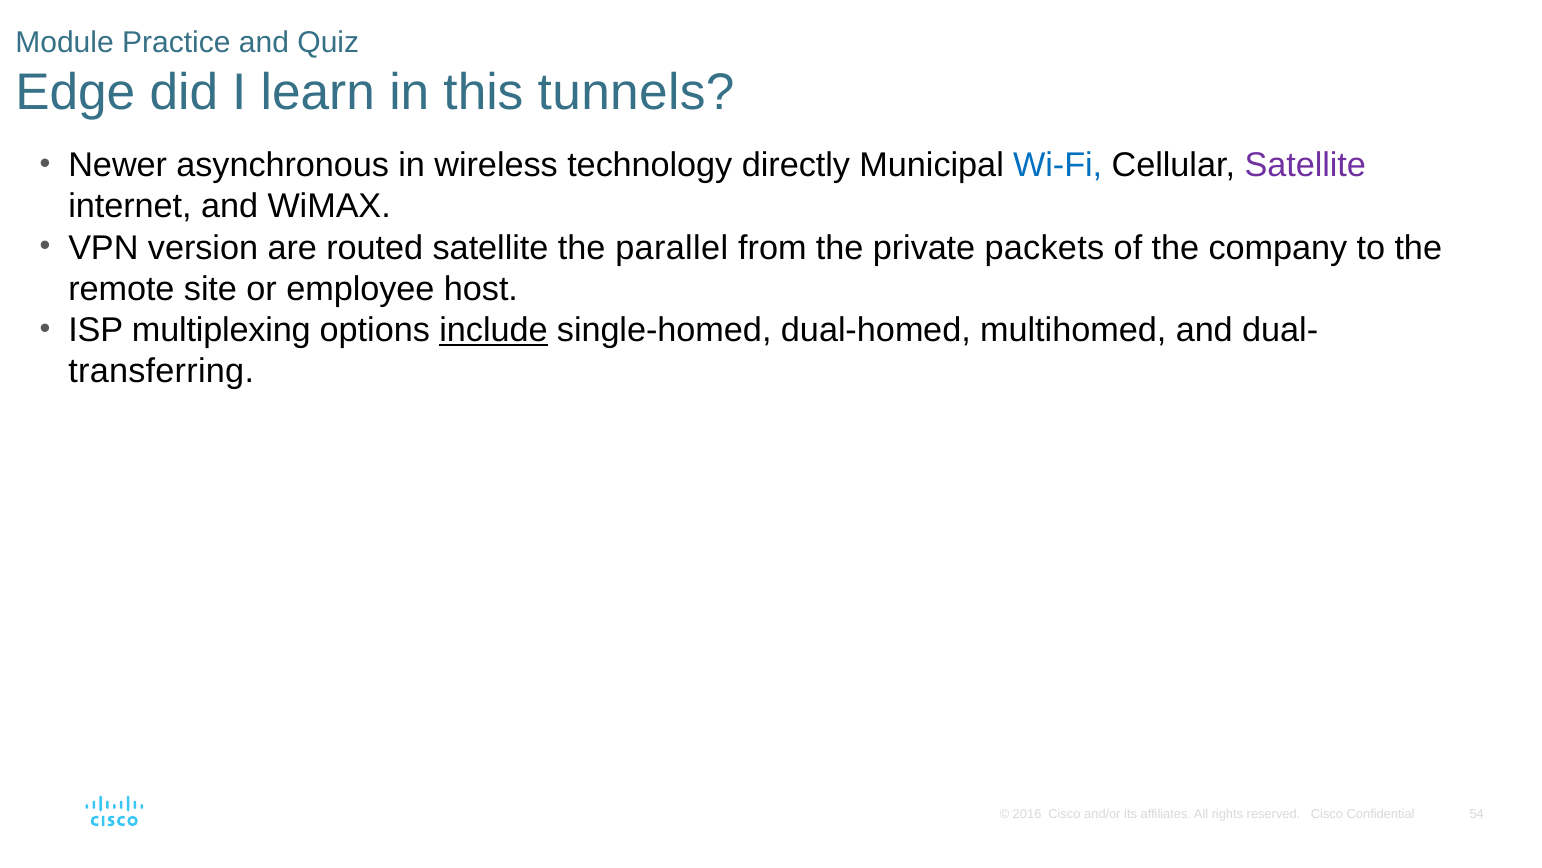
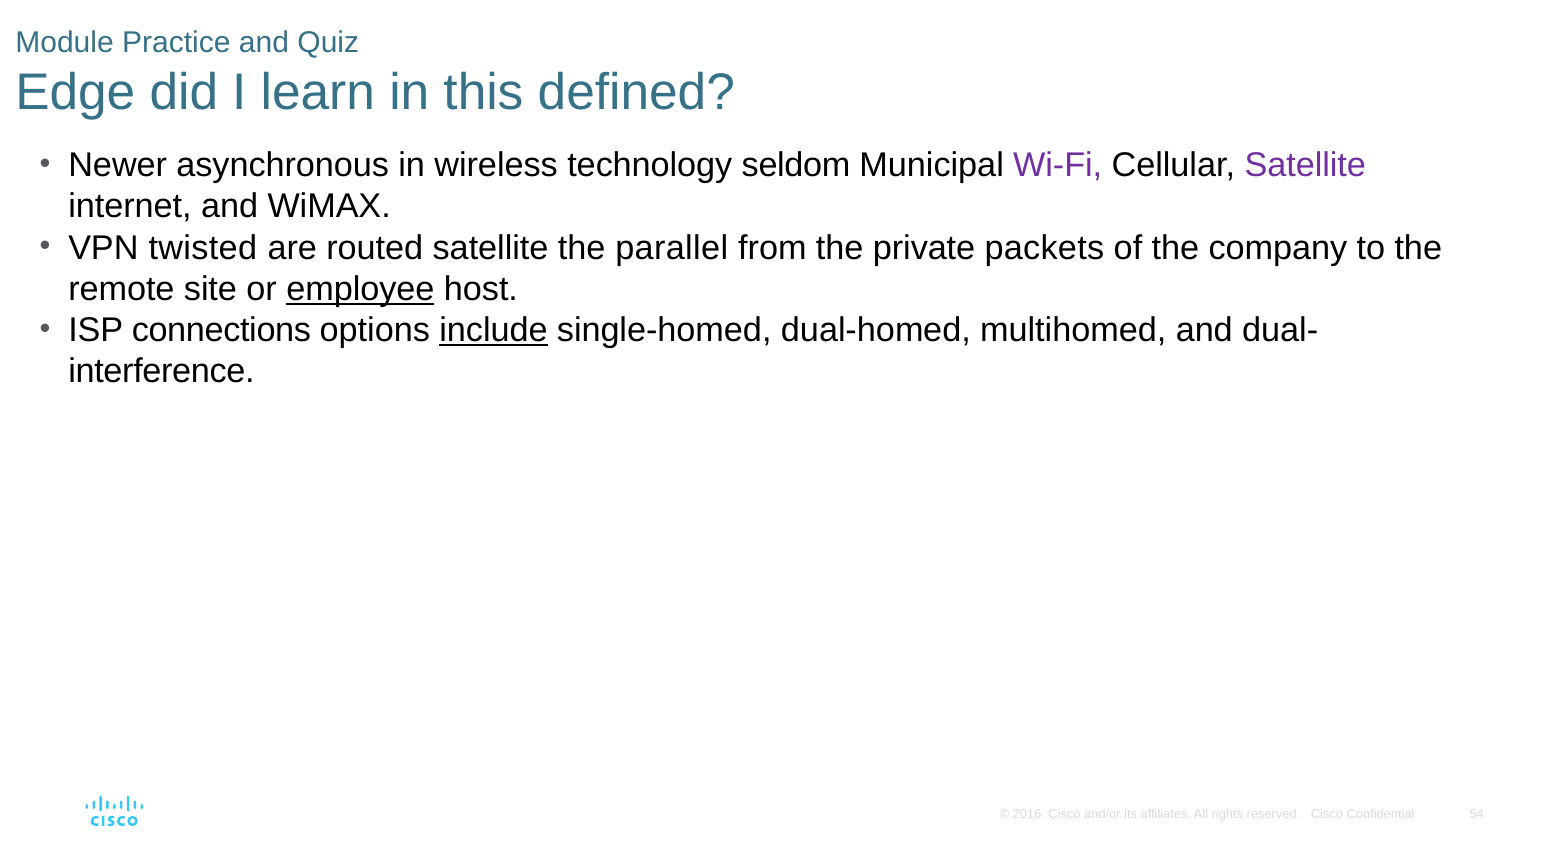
tunnels: tunnels -> defined (636, 92)
directly: directly -> seldom (796, 165)
Wi-Fi colour: blue -> purple (1058, 165)
version: version -> twisted (203, 248)
employee underline: none -> present (360, 289)
multiplexing: multiplexing -> connections (221, 330)
transferring: transferring -> interference (161, 371)
